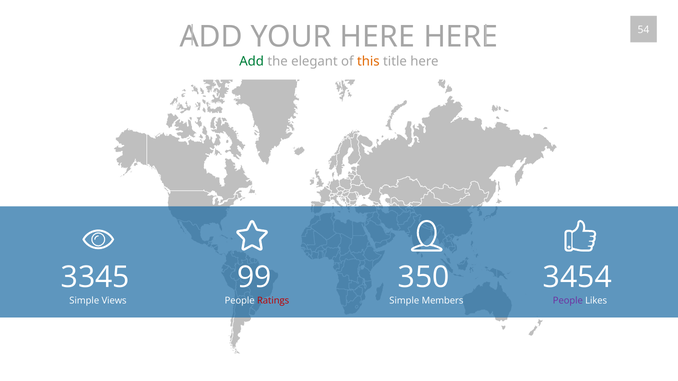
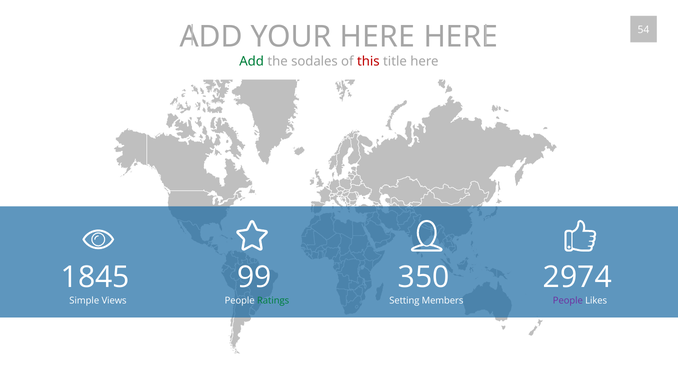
elegant: elegant -> sodales (314, 61)
this colour: orange -> red (368, 61)
3345: 3345 -> 1845 (95, 278)
3454: 3454 -> 2974 (577, 278)
Ratings colour: red -> green (273, 301)
Simple: Simple -> Setting (404, 301)
